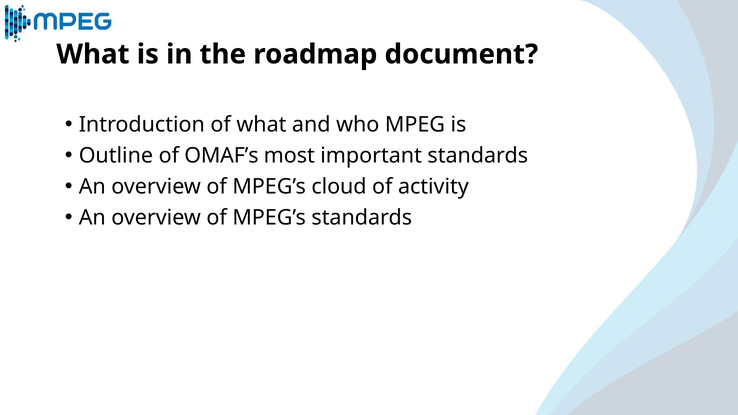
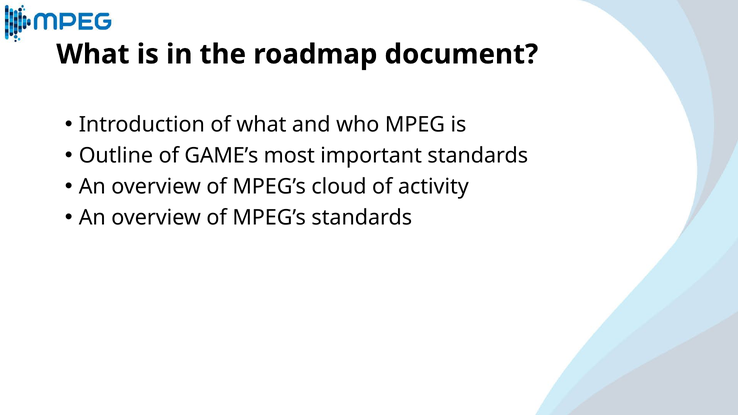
OMAF’s: OMAF’s -> GAME’s (221, 156)
